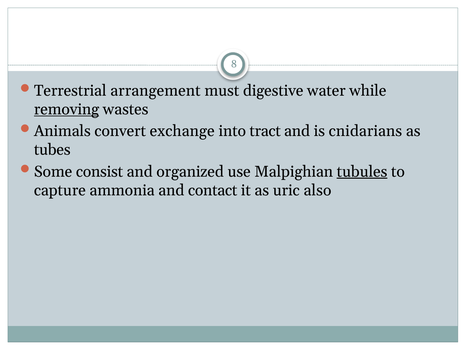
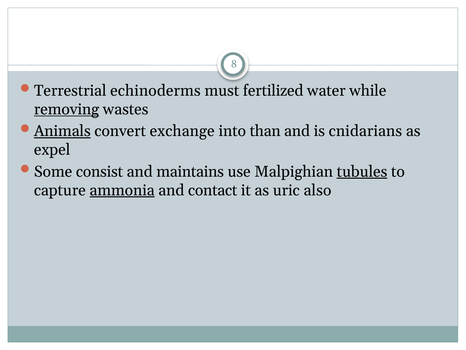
arrangement: arrangement -> echinoderms (155, 91)
digestive: digestive -> fertilized (273, 91)
Animals underline: none -> present (62, 131)
tract: tract -> than (265, 131)
tubes: tubes -> expel (52, 150)
organized: organized -> maintains (190, 171)
ammonia underline: none -> present (122, 190)
